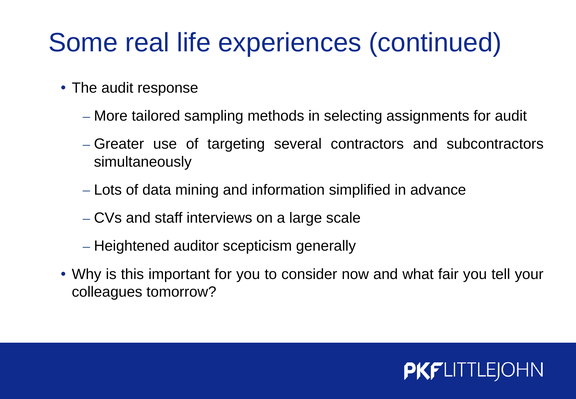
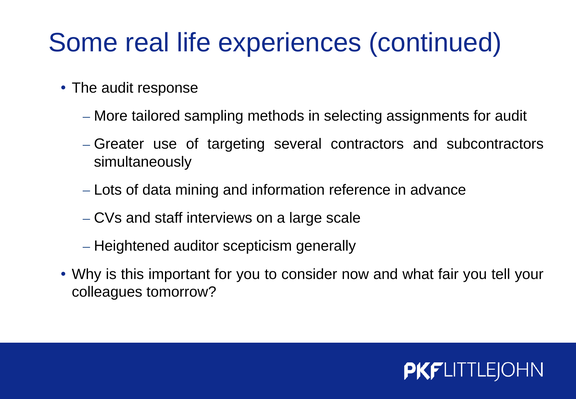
simplified: simplified -> reference (360, 190)
